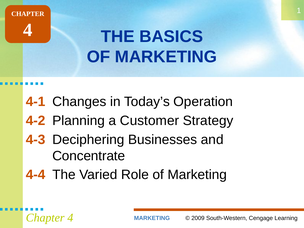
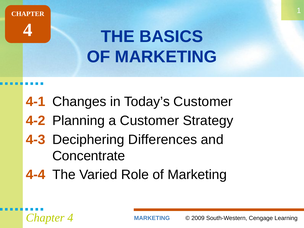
Today’s Operation: Operation -> Customer (203, 102)
Businesses: Businesses -> Differences (163, 140)
